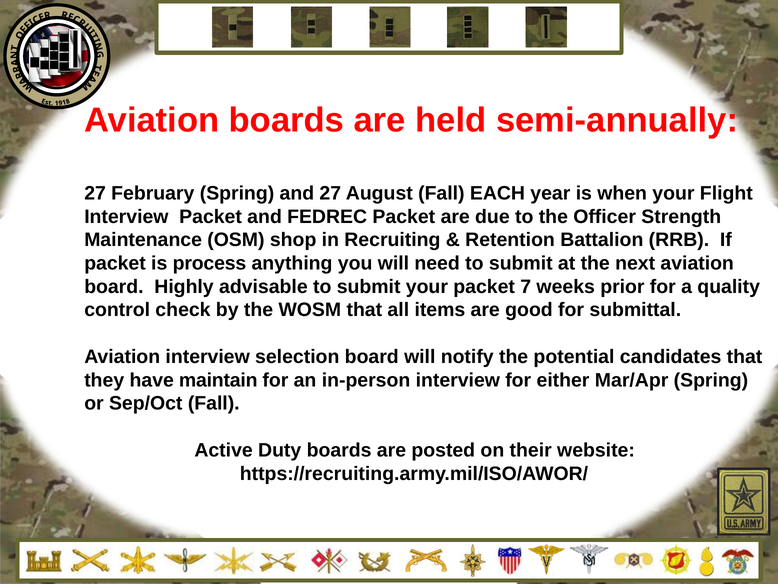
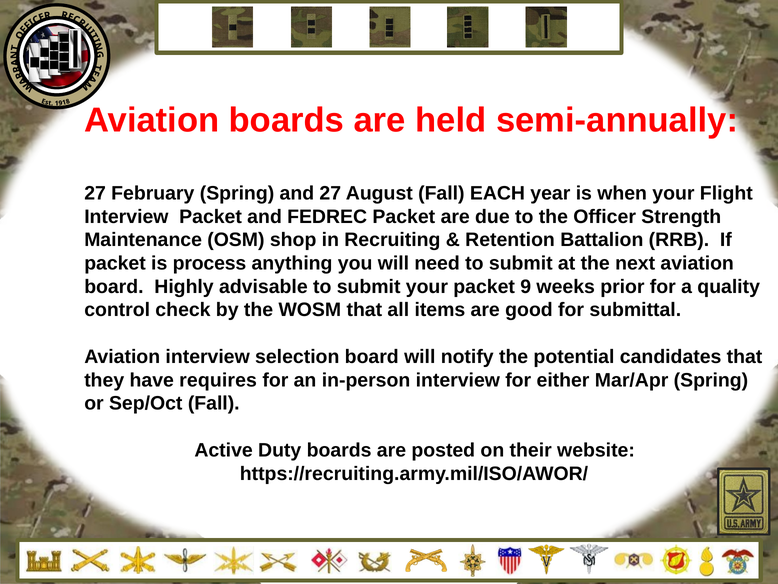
7: 7 -> 9 (526, 286)
maintain: maintain -> requires (218, 380)
